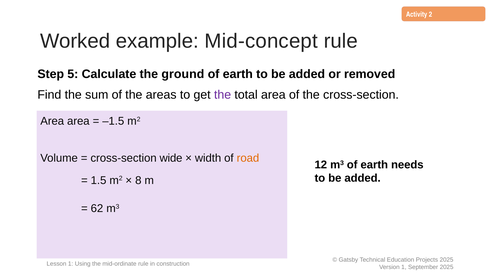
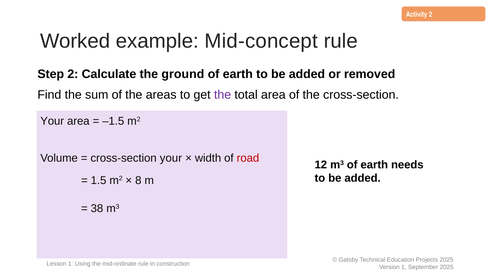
Step 5: 5 -> 2 (73, 74)
Area: Area -> Your (52, 121)
cross-section wide: wide -> your (171, 158)
road colour: orange -> red (248, 158)
62: 62 -> 38 (97, 209)
